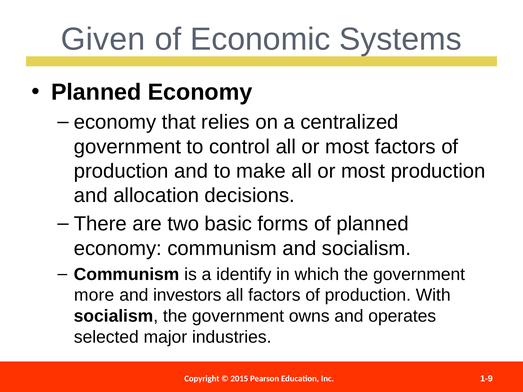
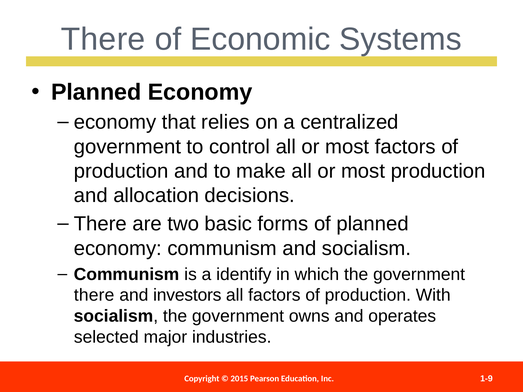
Given: Given -> There (103, 39)
more: more -> there (94, 295)
